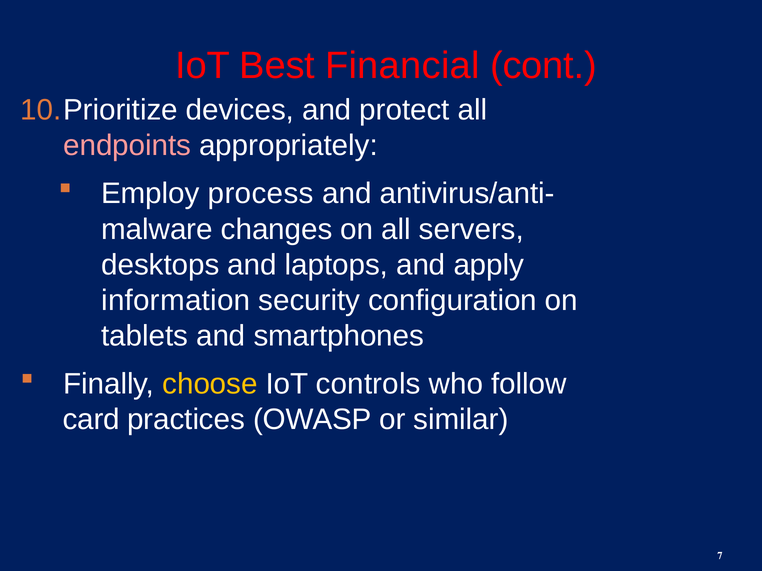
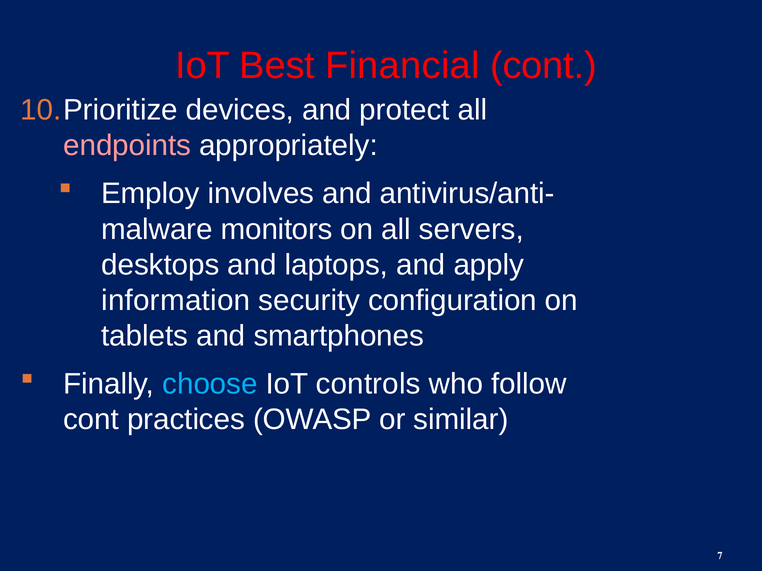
process: process -> involves (261, 194)
changes: changes -> monitors (277, 229)
choose colour: yellow -> light blue (210, 384)
card: card -> cont (91, 420)
